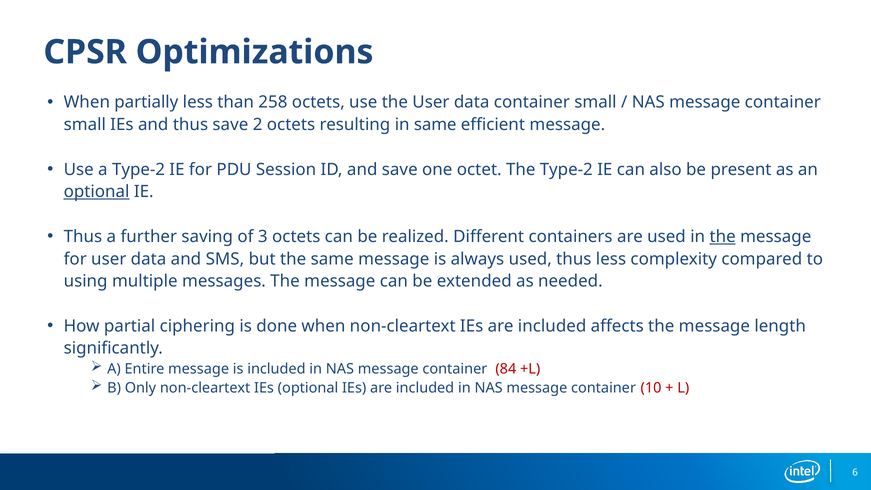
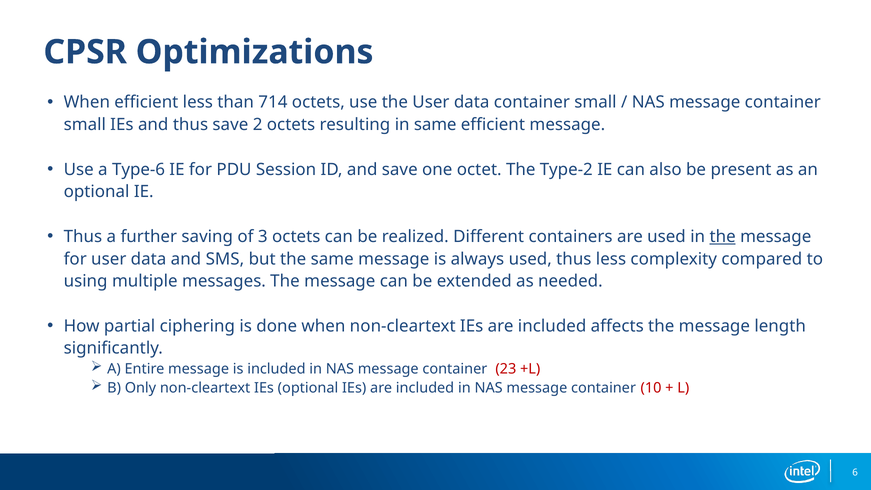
When partially: partially -> efficient (146, 102)
258: 258 -> 714 (273, 102)
a Type-2: Type-2 -> Type-6 (139, 169)
optional underline: present -> none (97, 192)
84: 84 -> 23 (506, 369)
